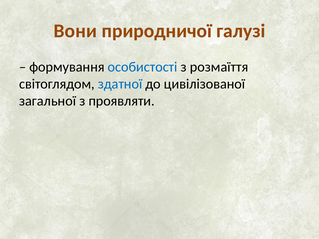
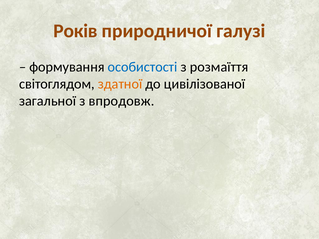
Вони: Вони -> Років (75, 31)
здатної colour: blue -> orange (120, 84)
проявляти: проявляти -> впродовж (121, 101)
